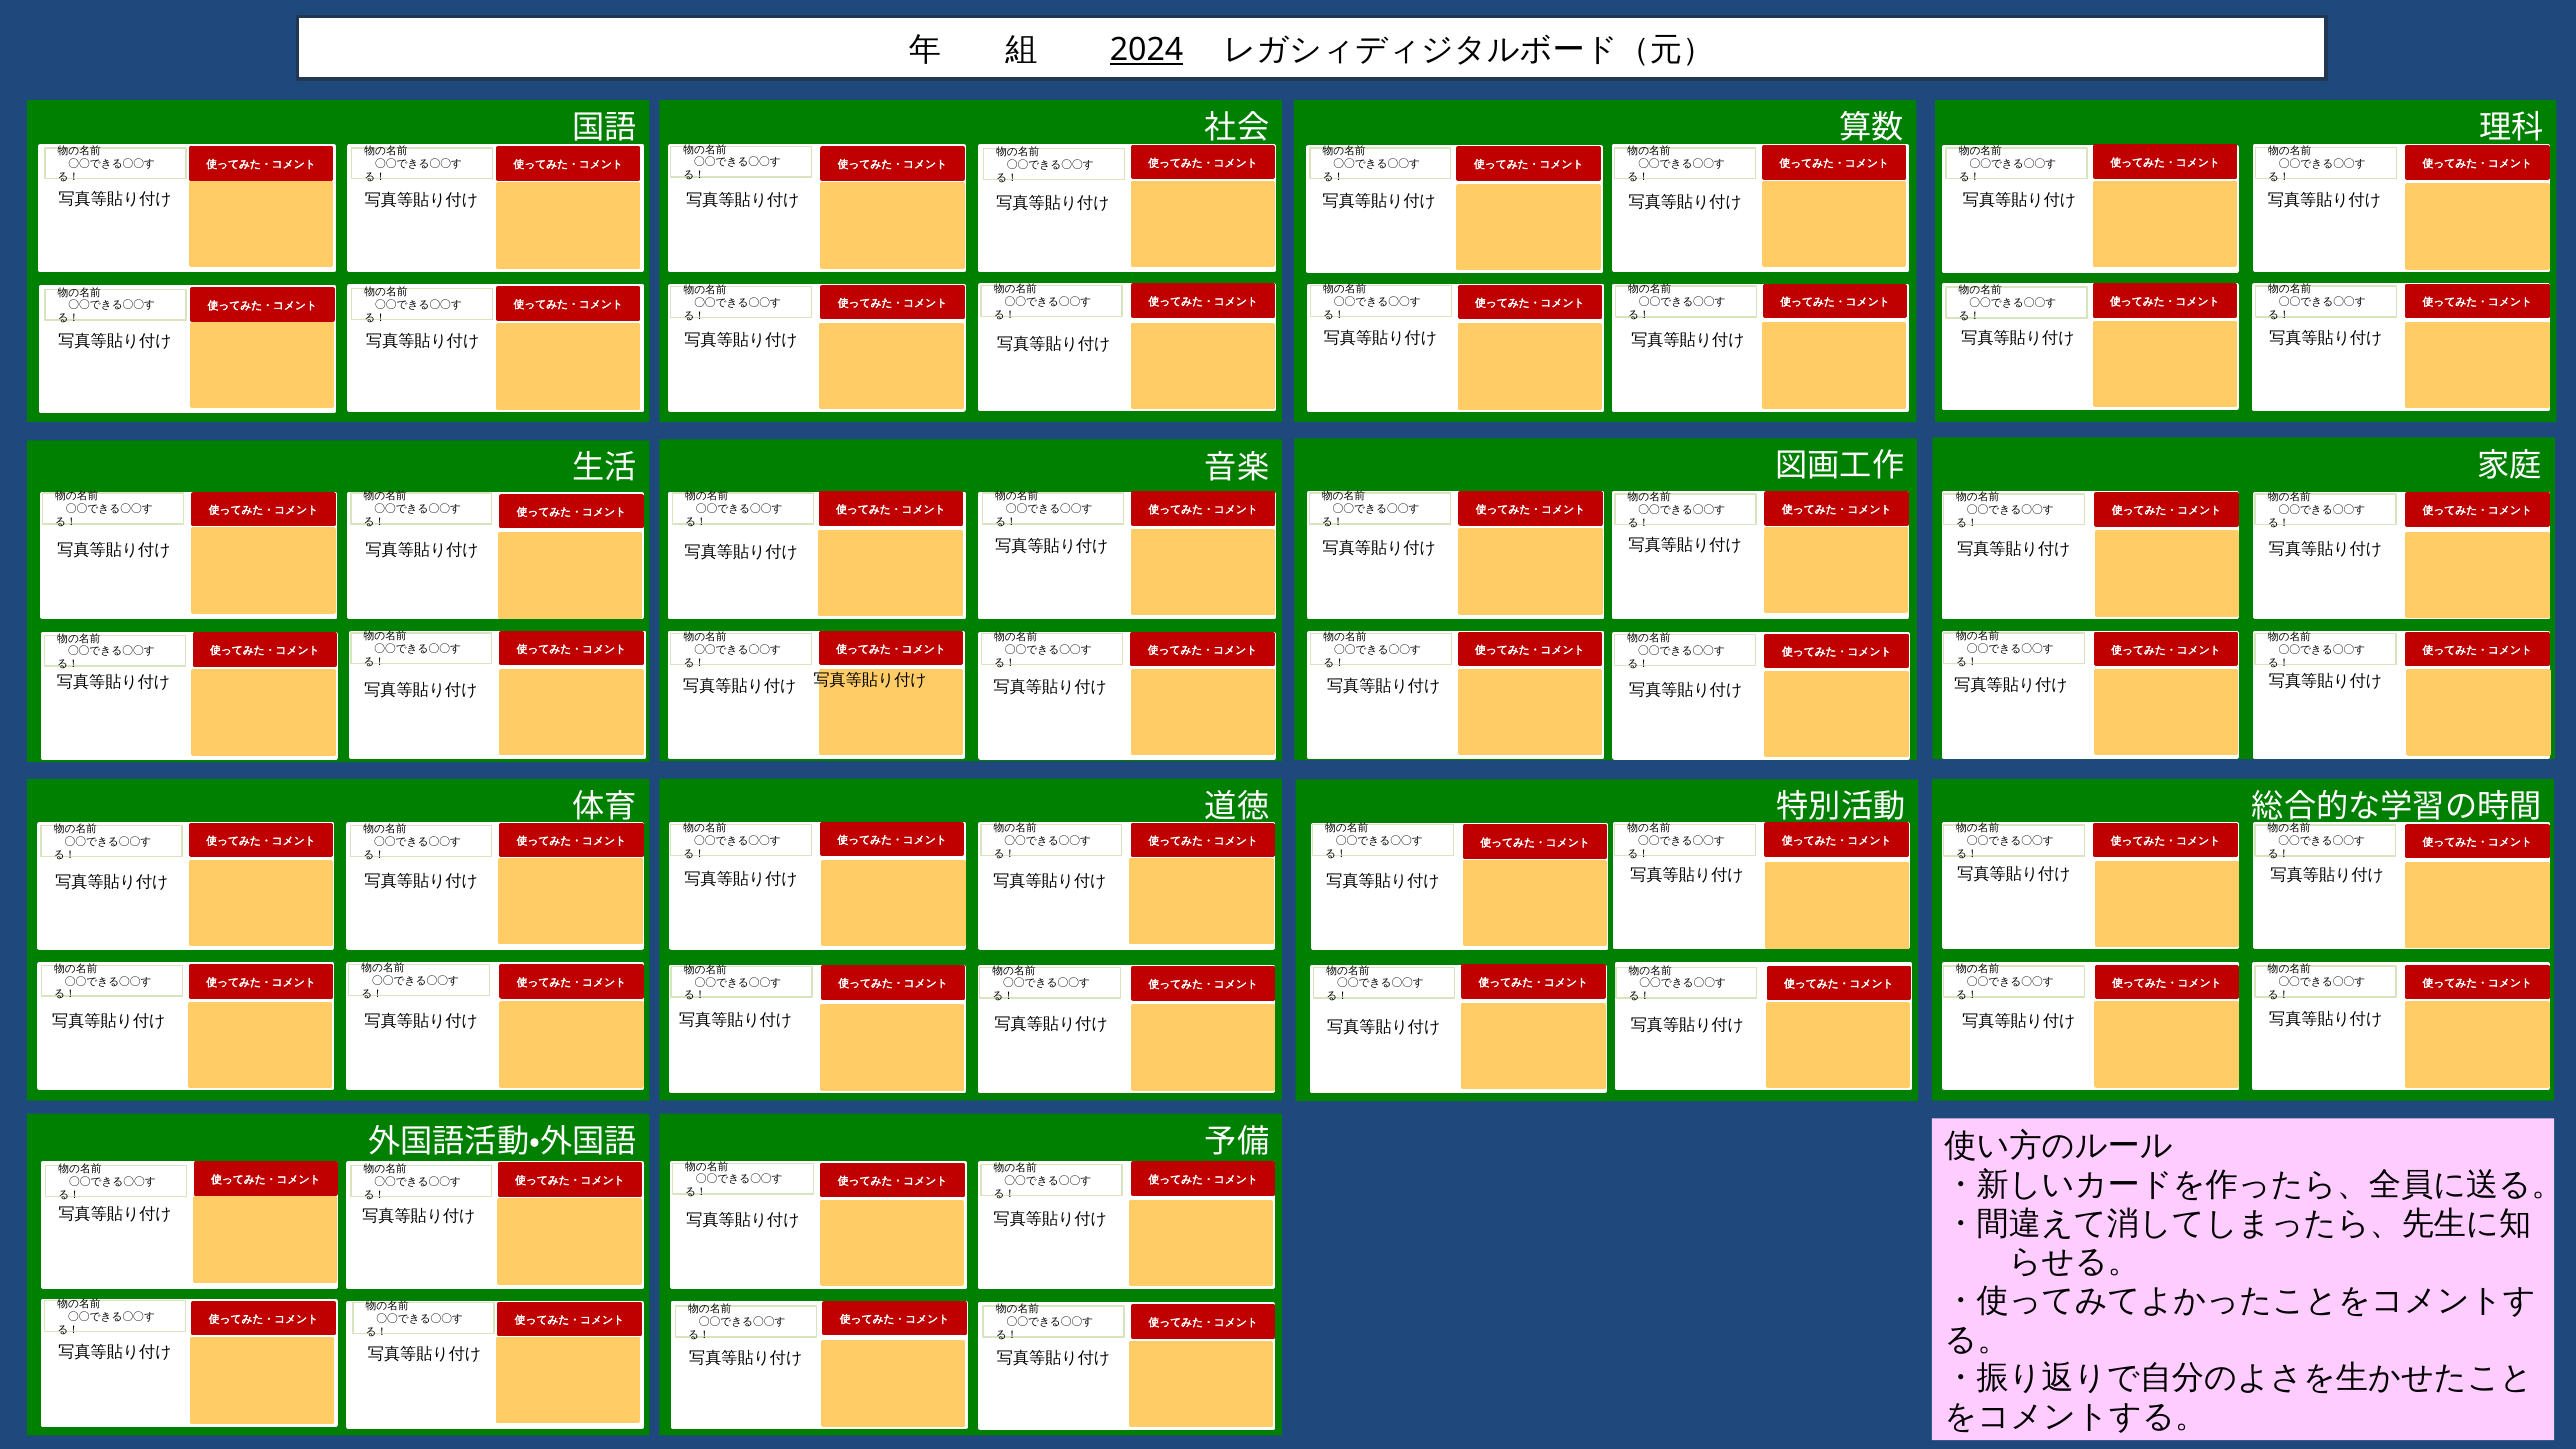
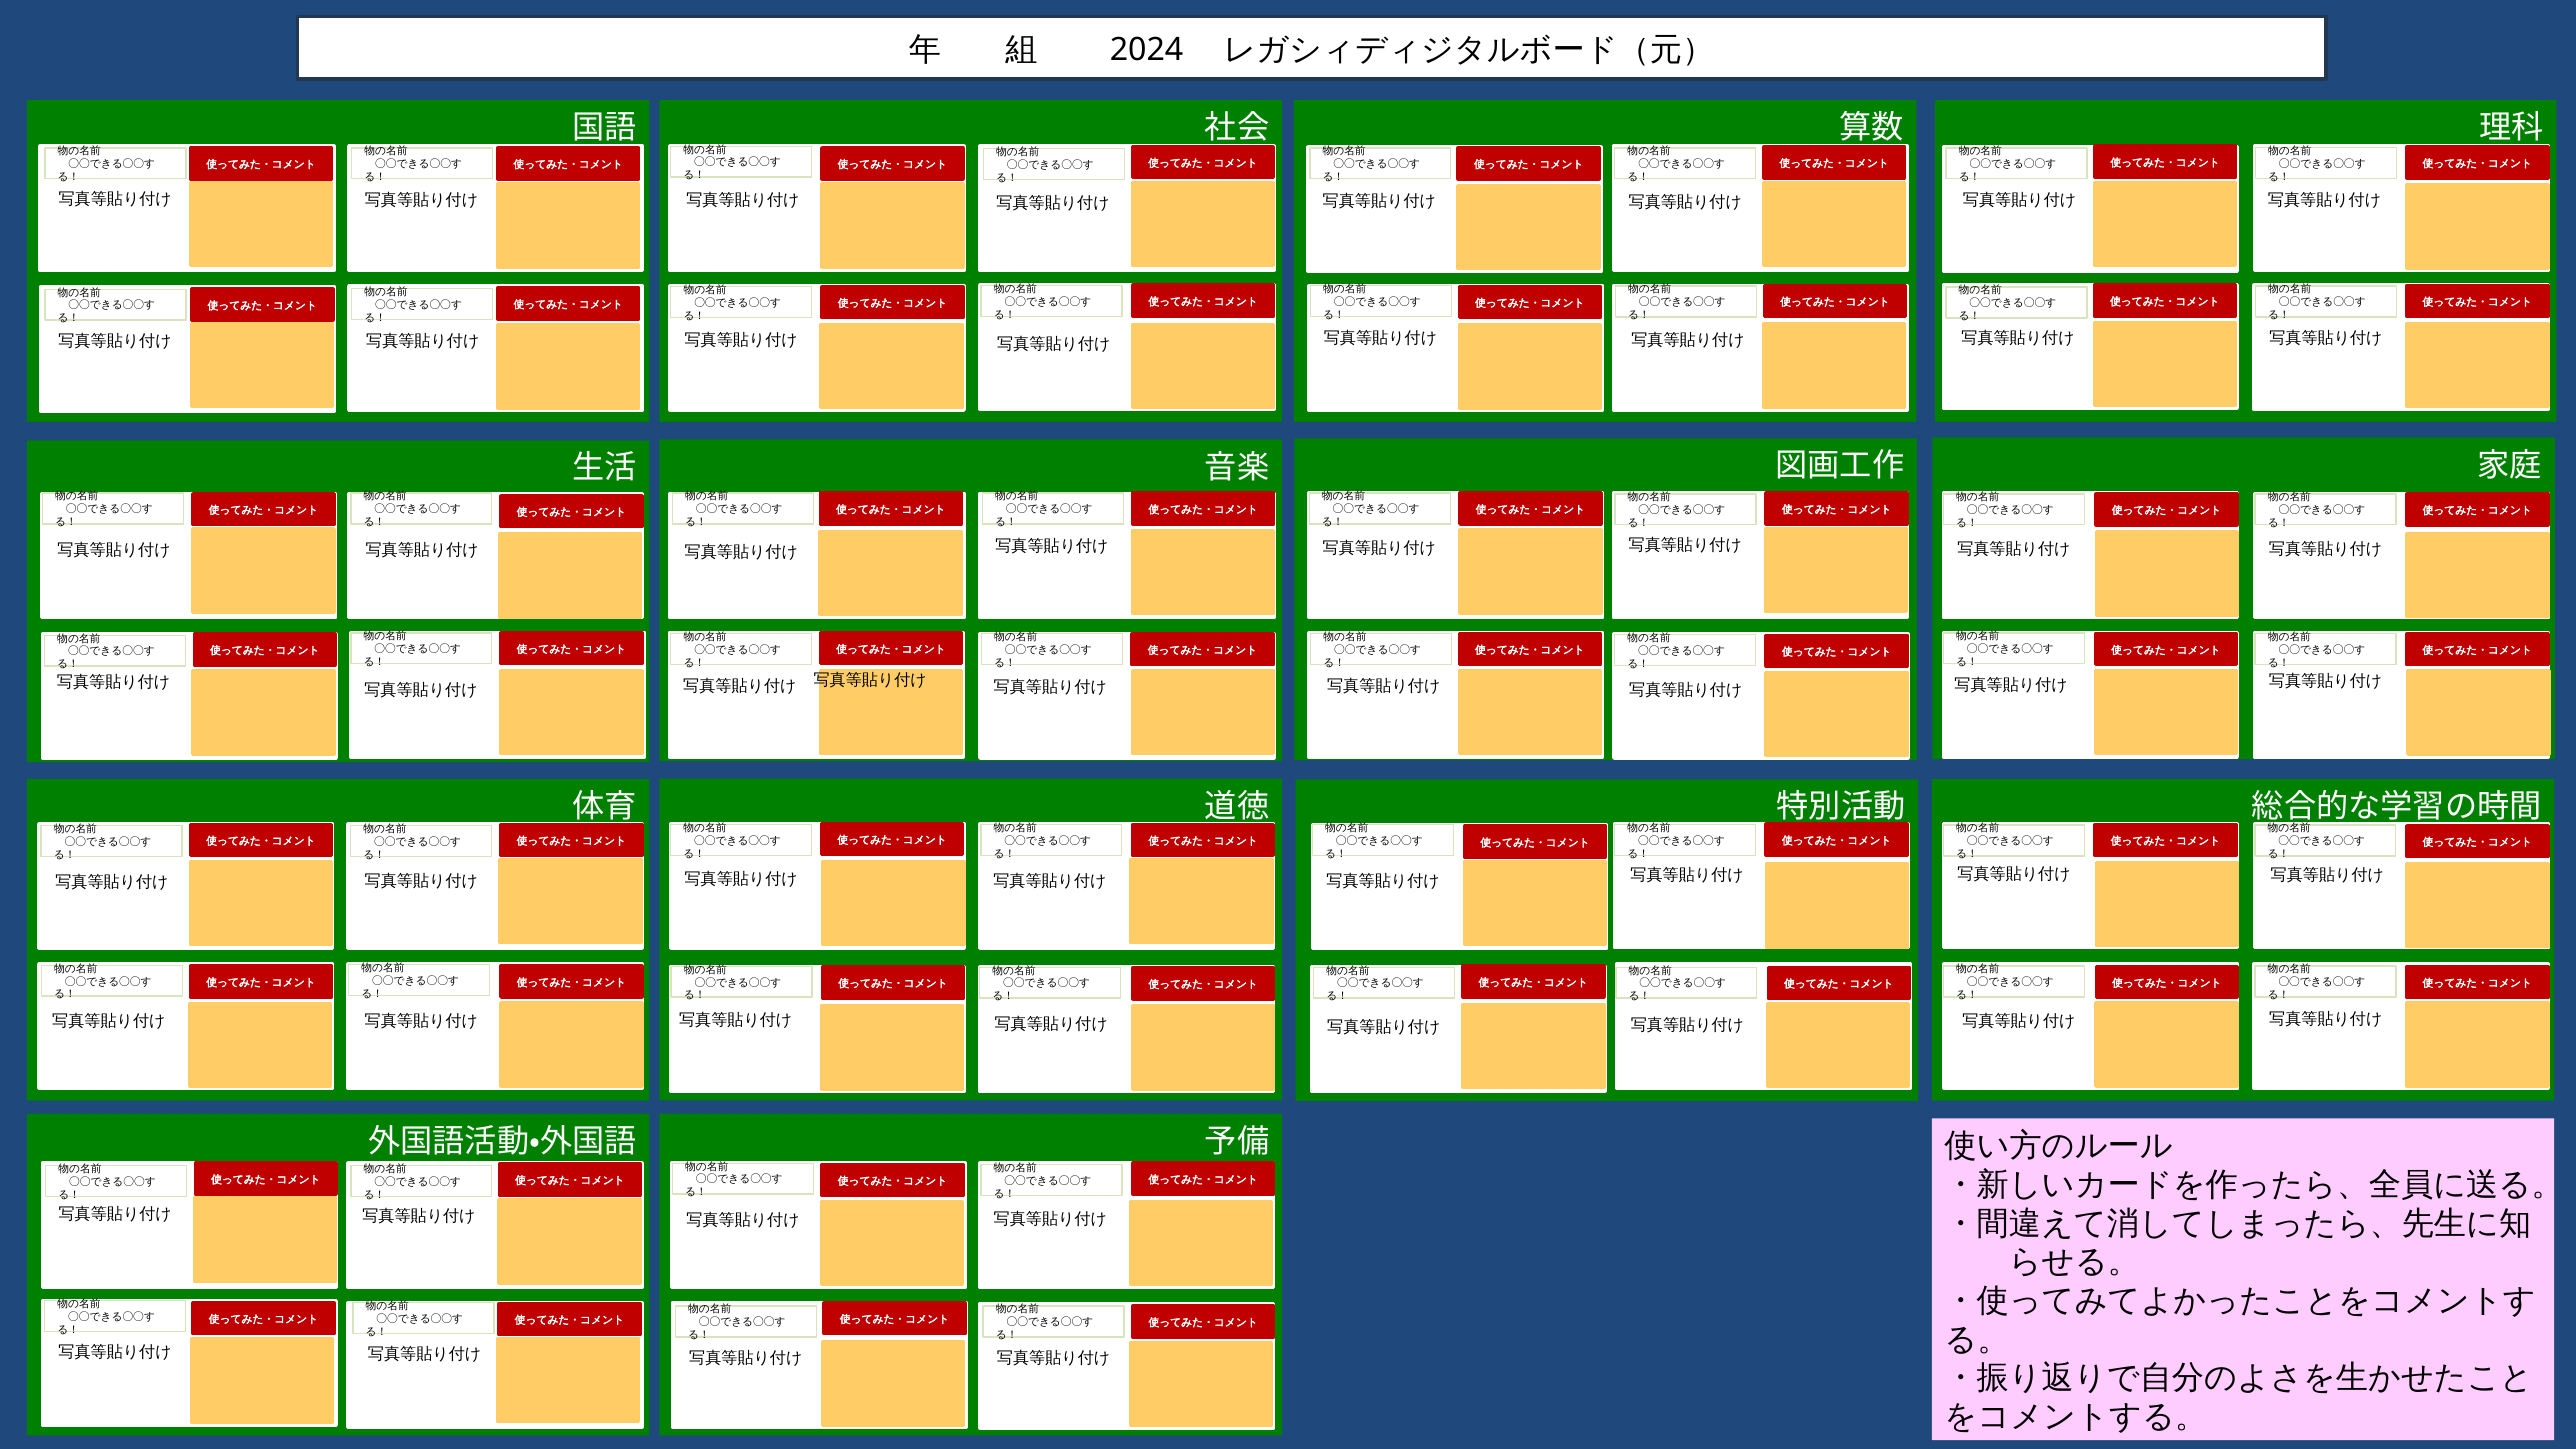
2024 underline: present -> none (1147, 50)
